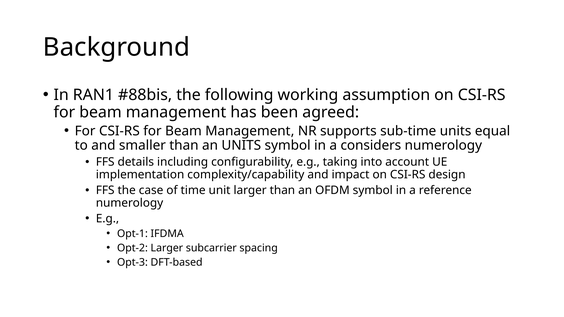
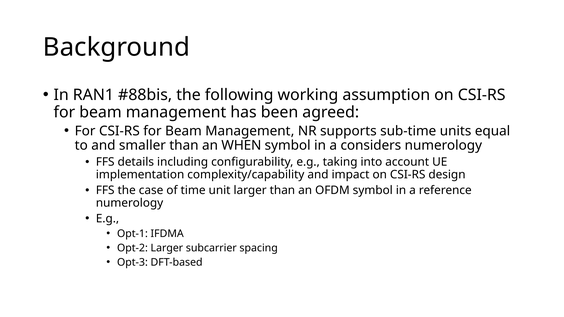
an UNITS: UNITS -> WHEN (241, 146)
